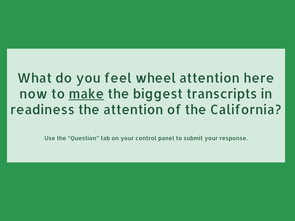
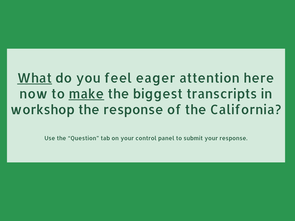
What underline: none -> present (35, 79)
wheel: wheel -> eager (156, 79)
readiness: readiness -> workshop (43, 110)
the attention: attention -> response (133, 110)
